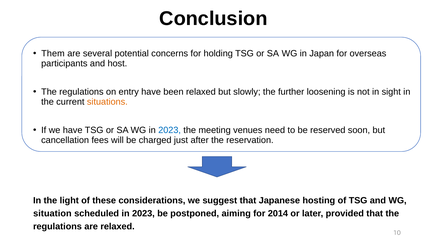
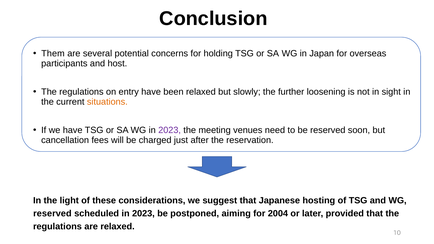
2023 colour: blue -> purple (170, 130)
situation: situation -> reserved (52, 214)
2014: 2014 -> 2004 (278, 214)
